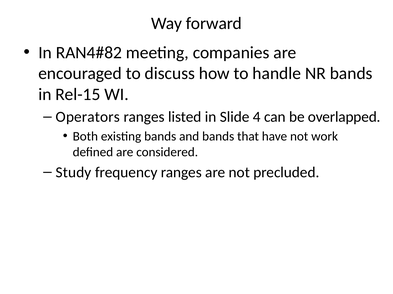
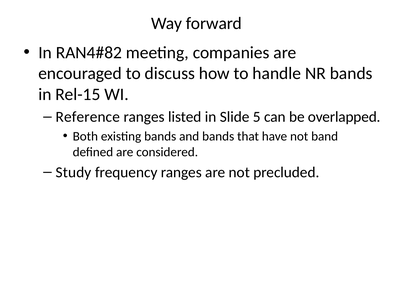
Operators: Operators -> Reference (88, 117)
4: 4 -> 5 (257, 117)
work: work -> band (325, 137)
